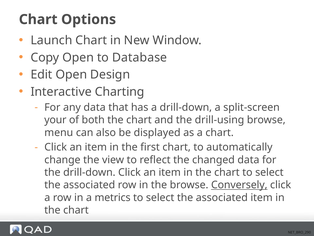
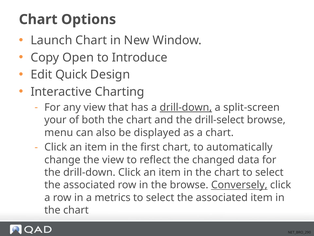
Database: Database -> Introduce (140, 57)
Edit Open: Open -> Quick (71, 74)
any data: data -> view (95, 107)
drill-down underline: none -> present (186, 107)
drill-using: drill-using -> drill-select (220, 120)
